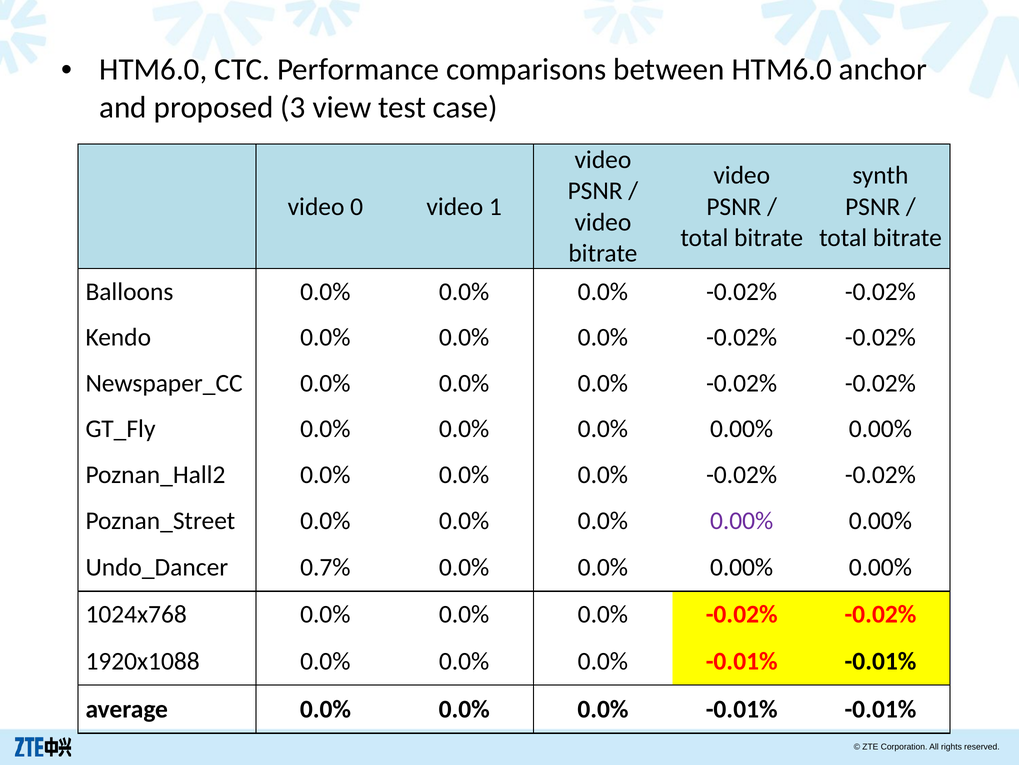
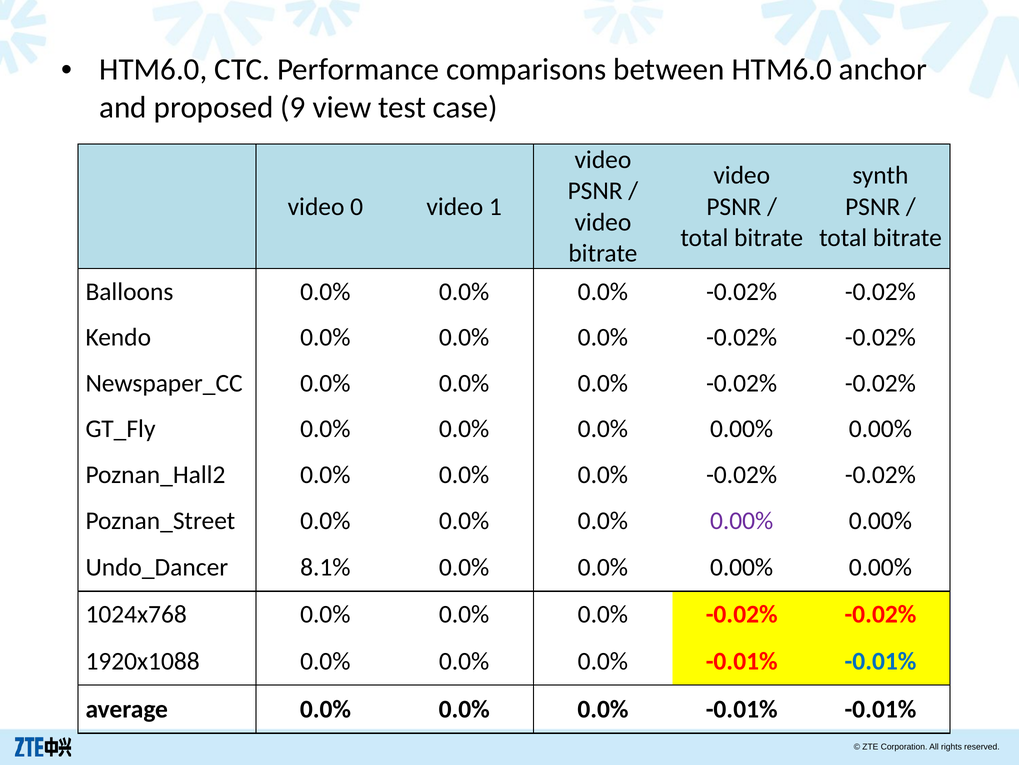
3: 3 -> 9 (293, 107)
0.7%: 0.7% -> 8.1% (325, 567)
-0.01% colour: black -> blue (880, 661)
